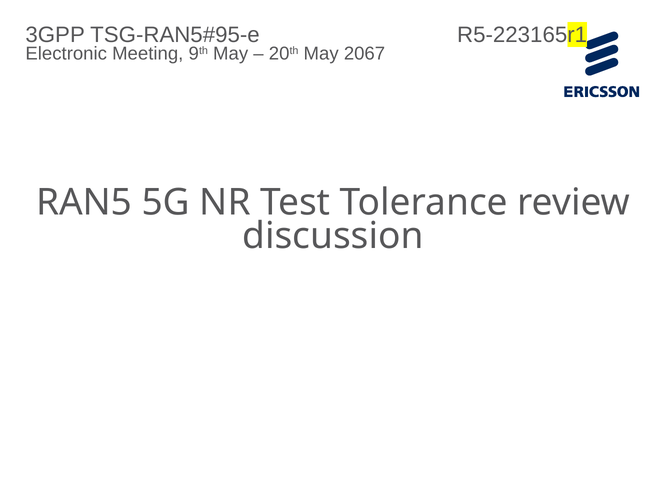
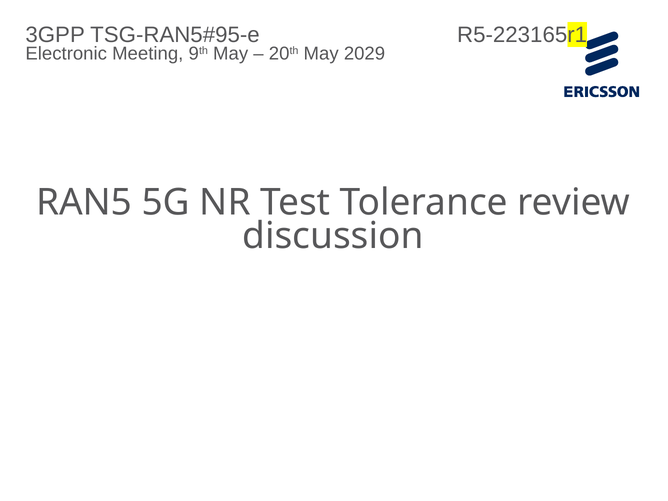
2067: 2067 -> 2029 (365, 53)
